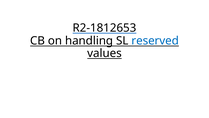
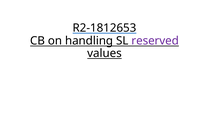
reserved colour: blue -> purple (155, 41)
